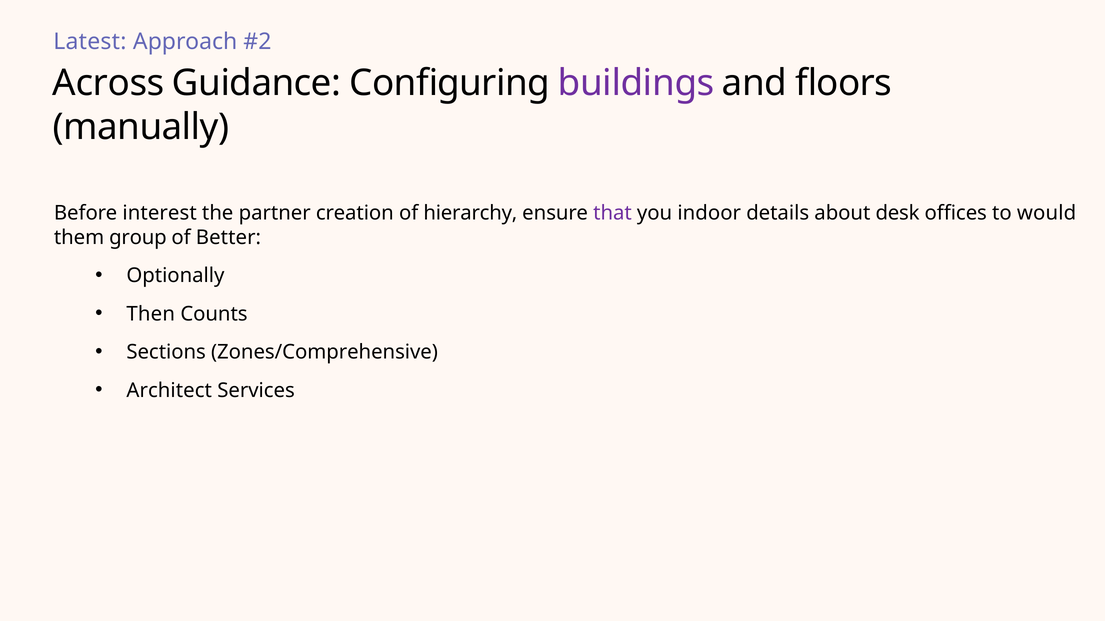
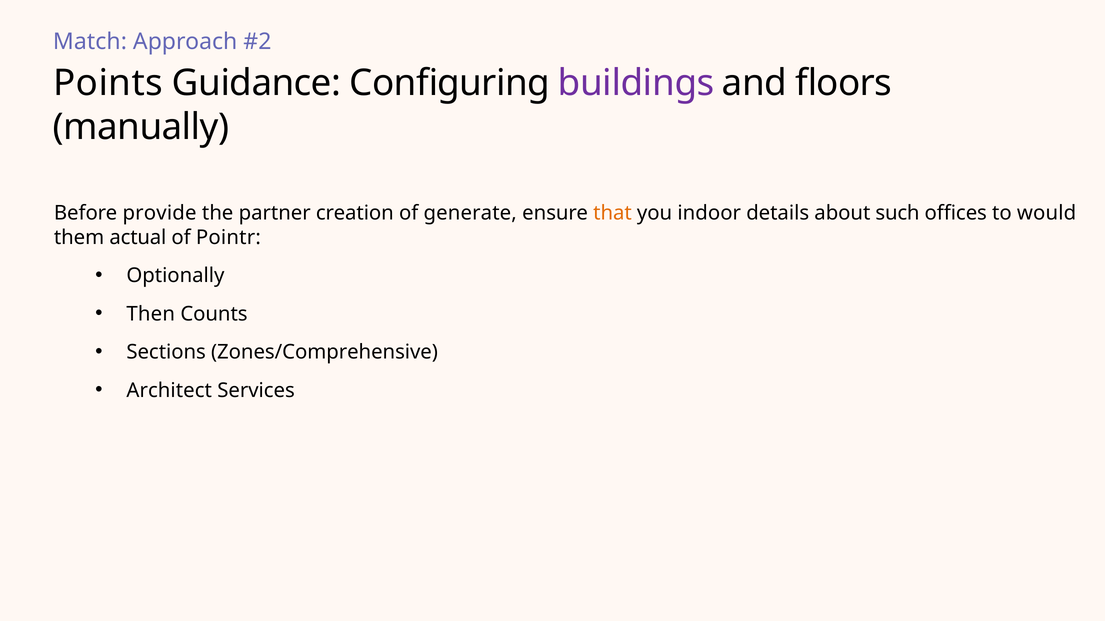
Latest: Latest -> Match (90, 42)
Across: Across -> Points (108, 83)
interest: interest -> provide (160, 213)
hierarchy: hierarchy -> generate (470, 213)
that colour: purple -> orange (612, 213)
desk: desk -> such (898, 213)
group: group -> actual (138, 238)
Better: Better -> Pointr (228, 238)
